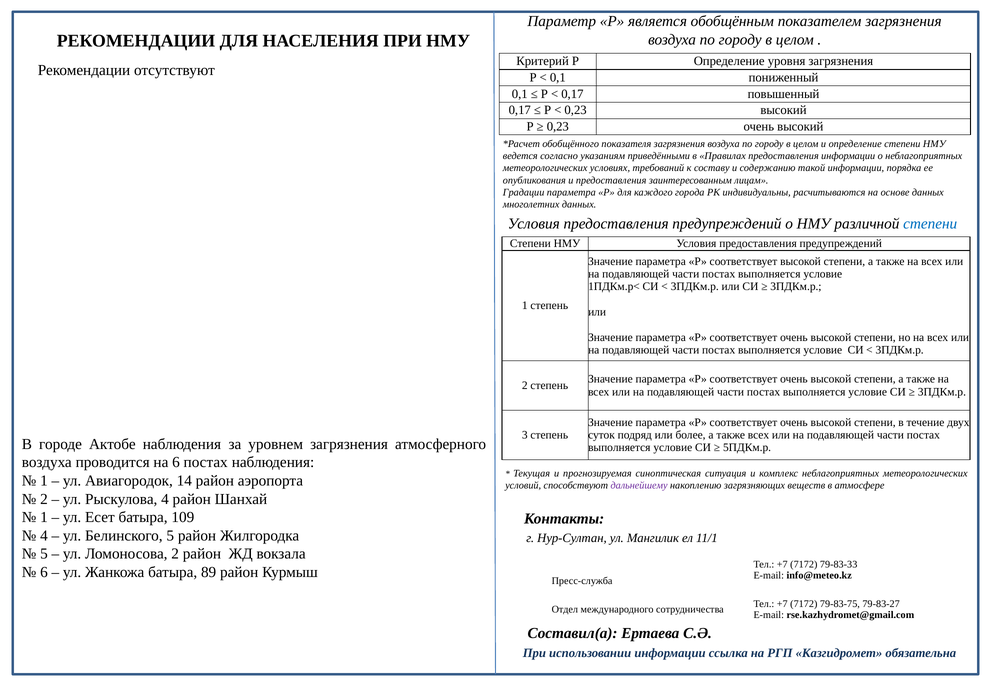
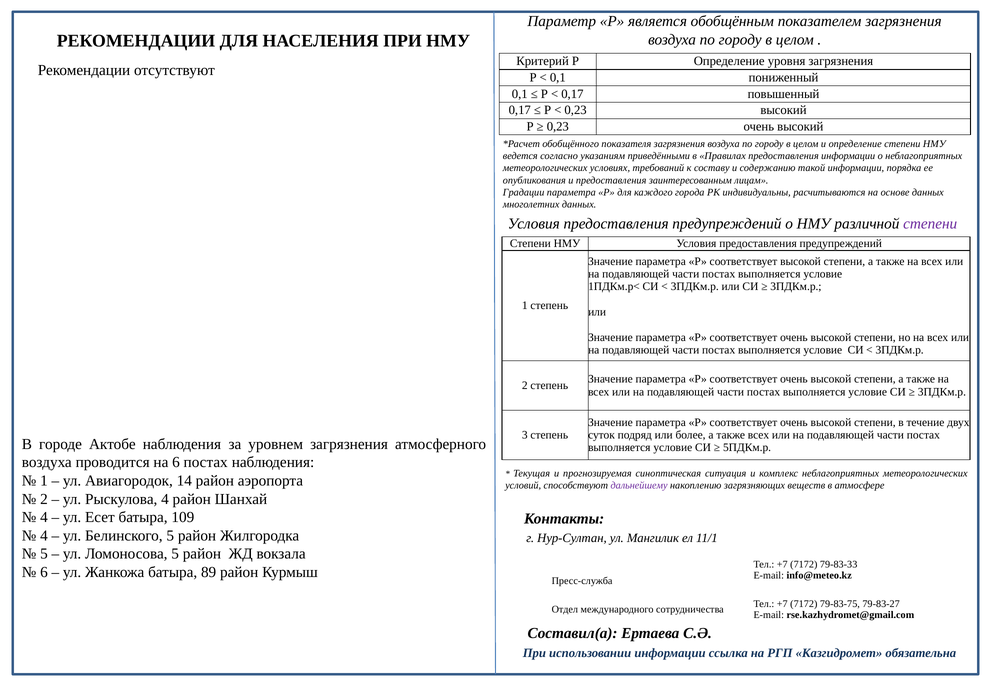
степени colour: blue -> purple (930, 224)
1: 1 -> 4 (44, 517)
Ломоносова 2: 2 -> 5 (175, 554)
